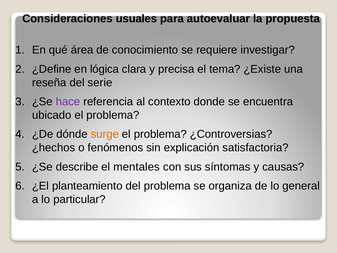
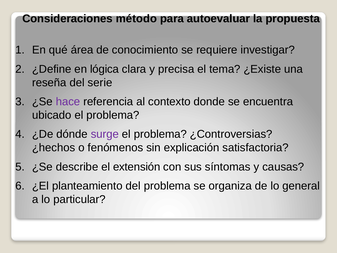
usuales: usuales -> método (136, 19)
surge colour: orange -> purple (105, 134)
mentales: mentales -> extensión (137, 167)
